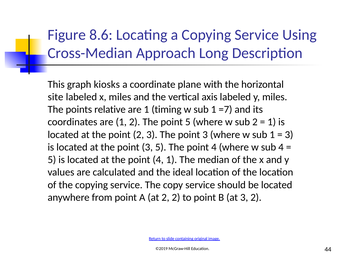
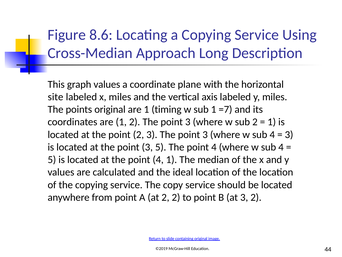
graph kiosks: kiosks -> values (107, 84)
points relative: relative -> original (110, 109)
2 The point 5: 5 -> 3 (188, 122)
1: 1 -> 4 (272, 134)
